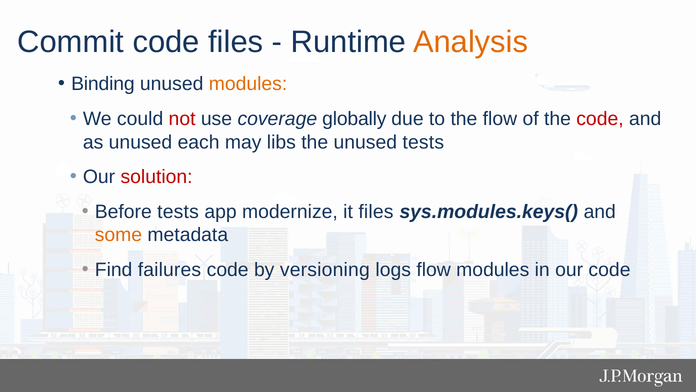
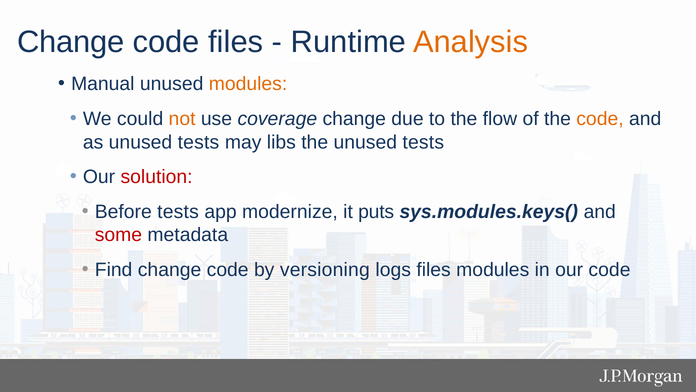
Commit: Commit -> Change (71, 42)
Binding: Binding -> Manual (103, 84)
not colour: red -> orange (182, 119)
coverage globally: globally -> change (354, 119)
code colour: red -> orange (600, 119)
as unused each: each -> tests (198, 142)
it files: files -> puts (376, 212)
some colour: orange -> red (118, 235)
Find failures: failures -> change (170, 270)
logs flow: flow -> files (434, 270)
